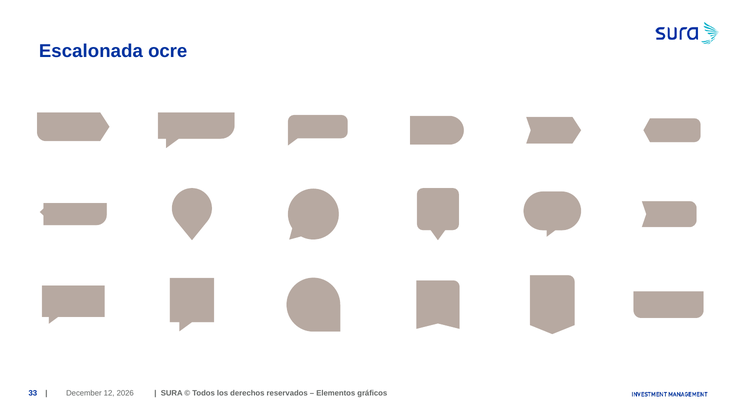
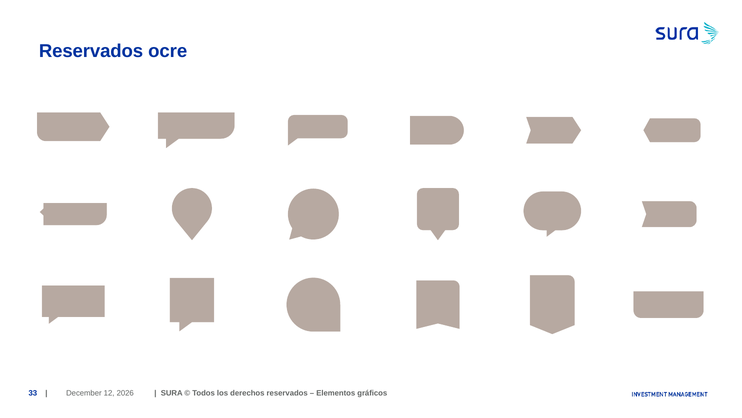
Escalonada: Escalonada -> Reservados (91, 51)
